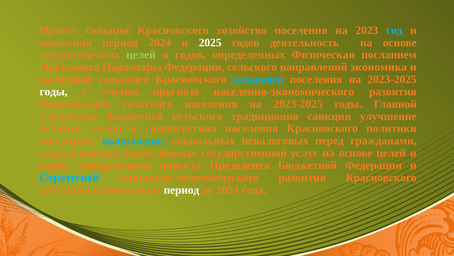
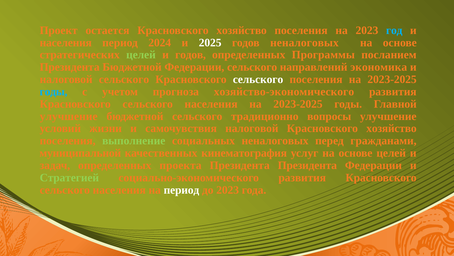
Проект санкции: санкции -> остается (108, 30)
годов деятельность: деятельность -> неналоговых (304, 42)
Физическая: Физическая -> Программы (323, 55)
Президента Параметры: Параметры -> Бюджетной (132, 67)
сельского colour: light blue -> white (258, 79)
годы colour: white -> light blue (54, 92)
населения-экономического: населения-экономического -> хозяйство-экономического (284, 92)
традиционно санкции: санкции -> вопросы (329, 116)
самочувствия поселения: поселения -> налоговой (252, 128)
политики: политики -> хозяйство (391, 128)
выполнение colour: light blue -> light green (134, 141)
стратегических: стратегических -> муниципальной (80, 153)
государственной: государственной -> кинематография (244, 153)
Президента Бюджетной: Бюджетной -> Президента (307, 165)
Стратегией colour: light blue -> light green (69, 177)
плановый: плановый -> населения (119, 190)
до 2054: 2054 -> 2023 (228, 190)
